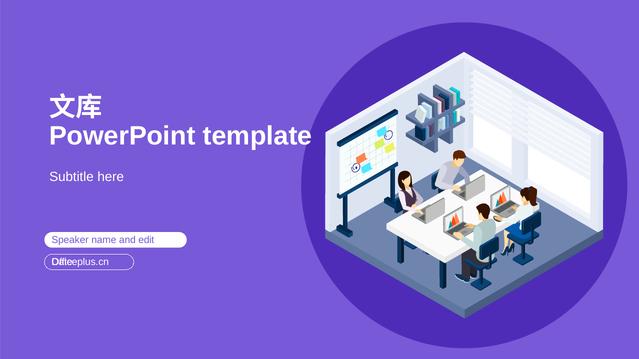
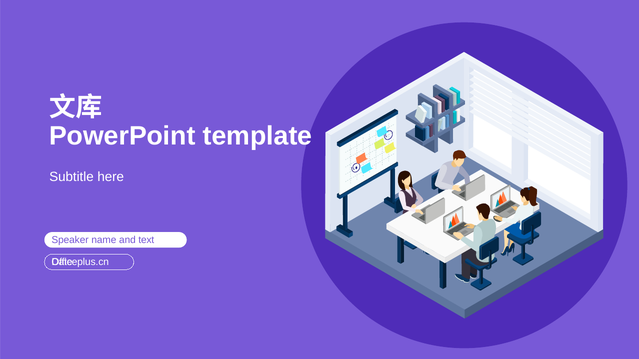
edit: edit -> text (146, 240)
